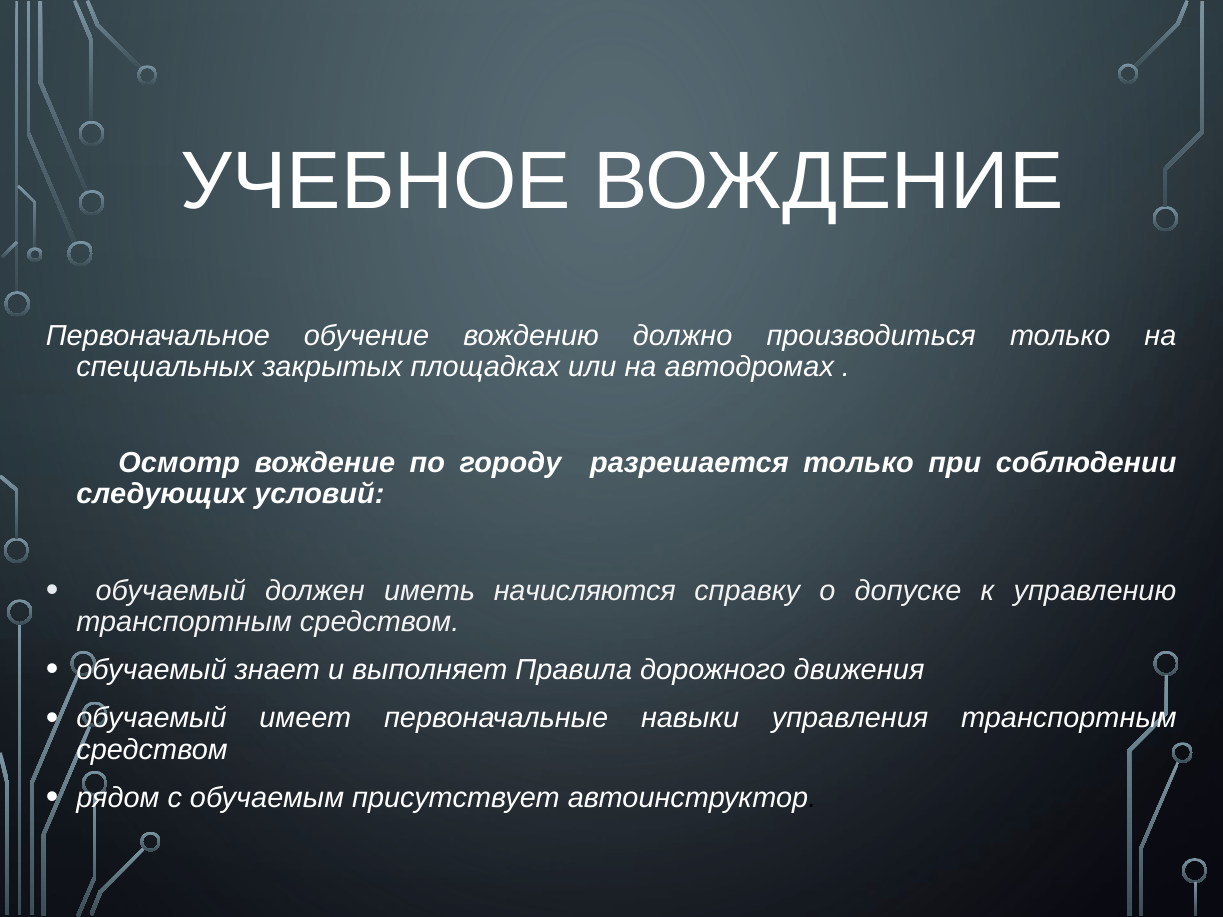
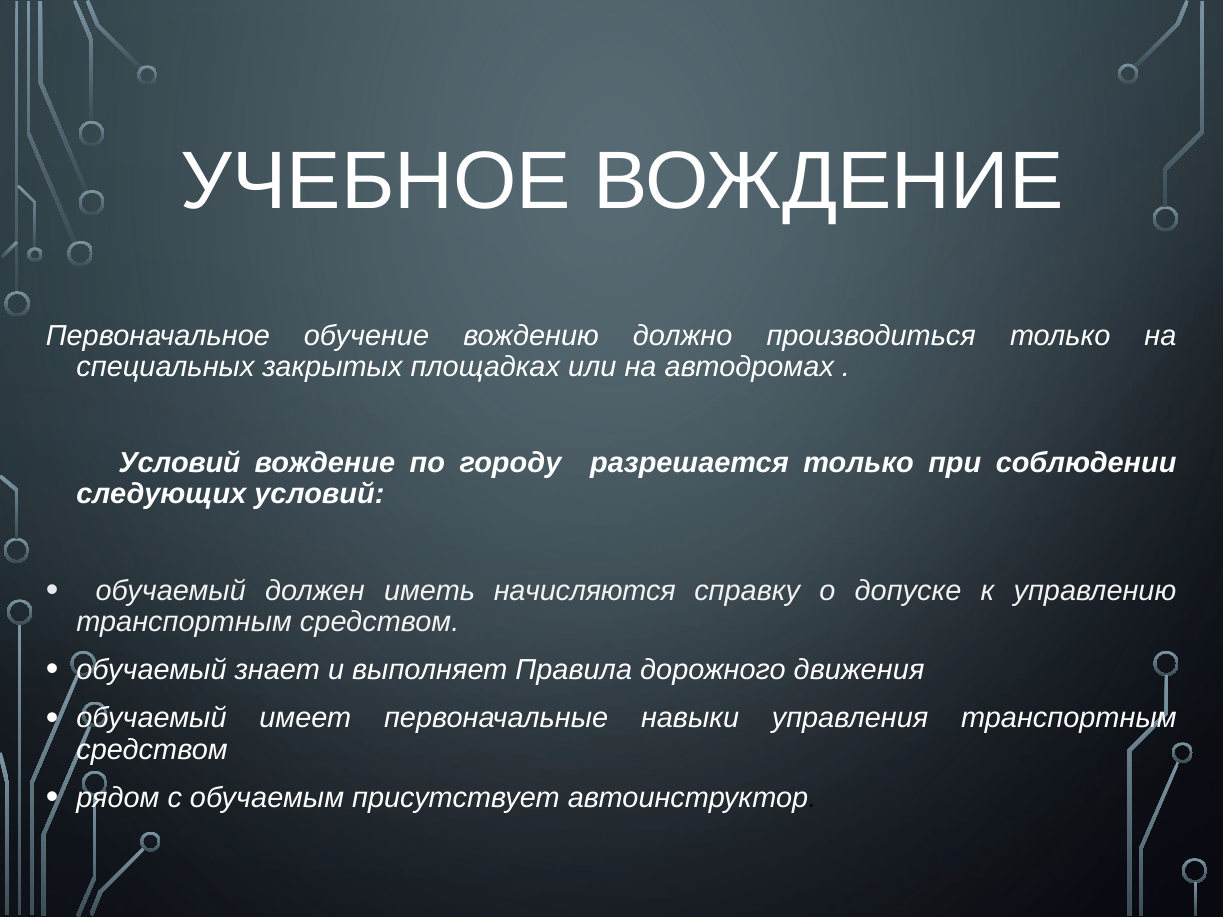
Осмотр: Осмотр -> Условий (179, 463)
